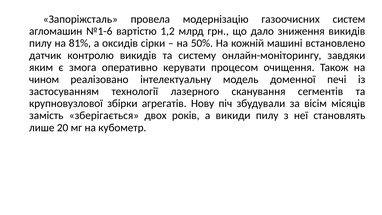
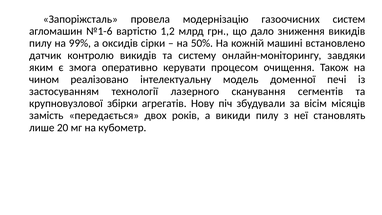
81%: 81% -> 99% (80, 43)
зберігається: зберігається -> передається (104, 115)
